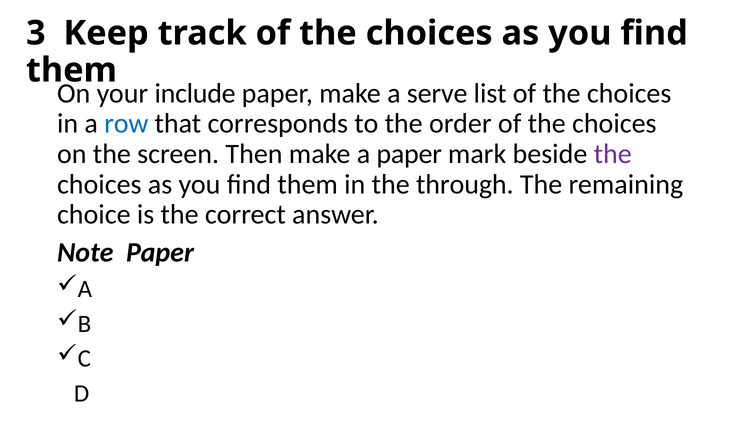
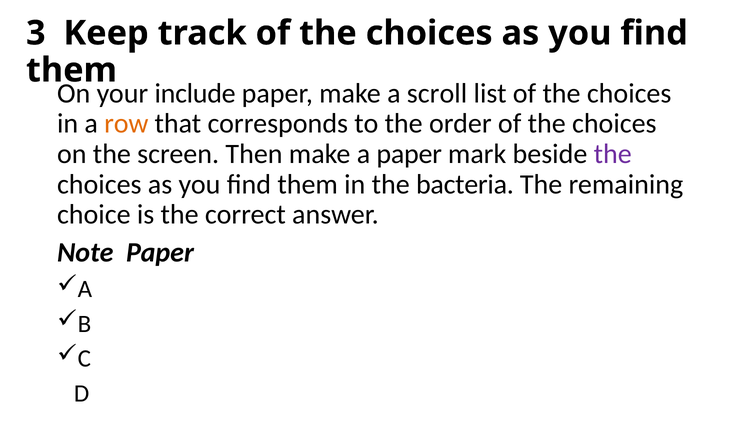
serve: serve -> scroll (437, 93)
row colour: blue -> orange (126, 124)
through: through -> bacteria (465, 184)
